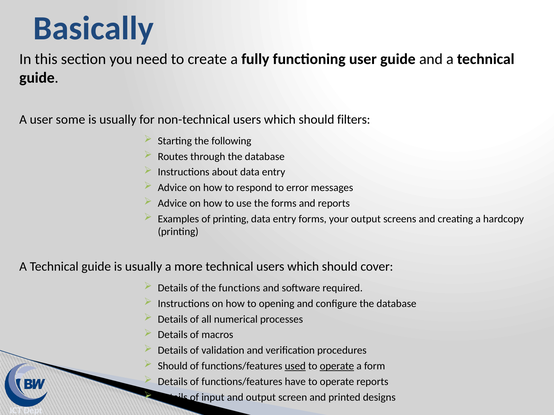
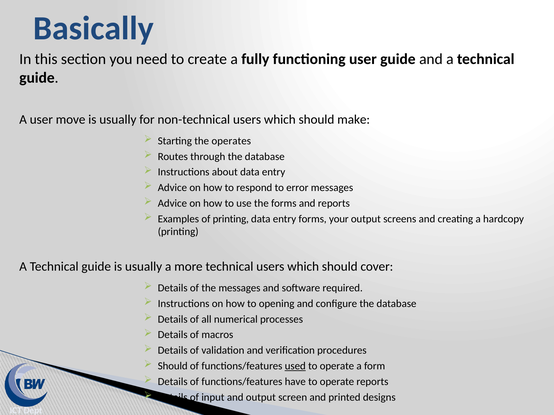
some: some -> move (71, 120)
filters: filters -> make (354, 120)
following: following -> operates (231, 141)
the functions: functions -> messages (239, 288)
operate underline: present -> none (337, 366)
